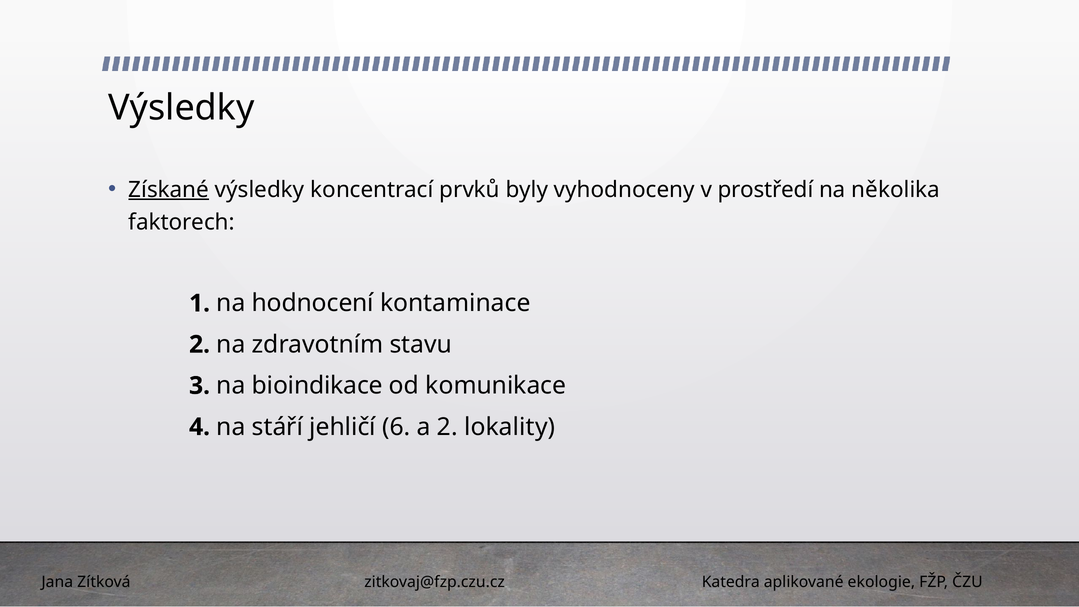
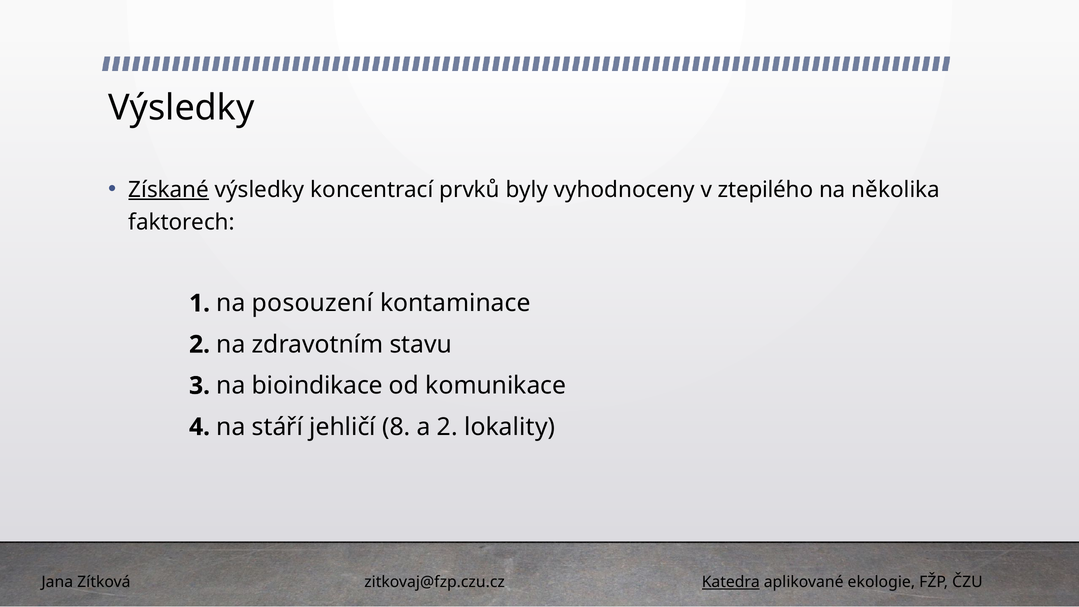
prostředí: prostředí -> ztepilého (766, 190)
hodnocení: hodnocení -> posouzení (313, 303)
6: 6 -> 8 (396, 427)
Katedra underline: none -> present (731, 582)
